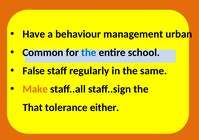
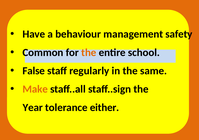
urban: urban -> safety (179, 34)
the colour: blue -> orange (89, 53)
That: That -> Year (33, 108)
